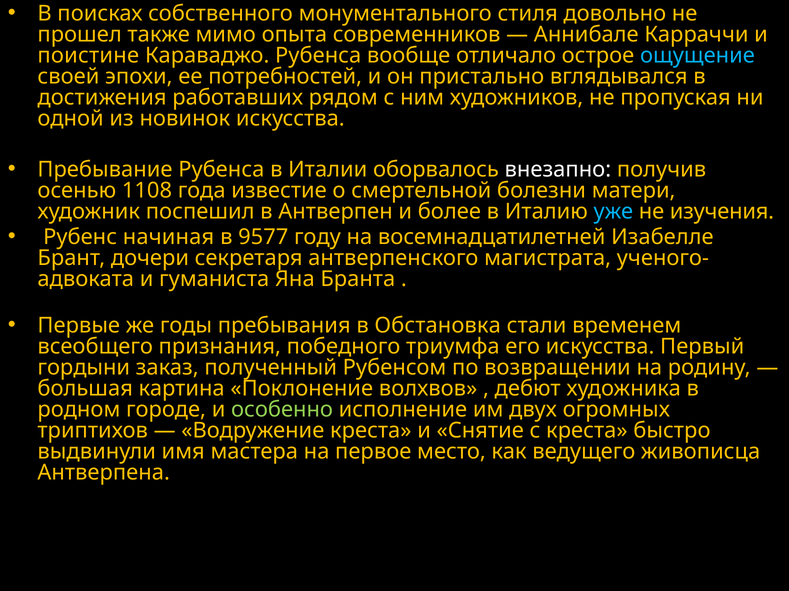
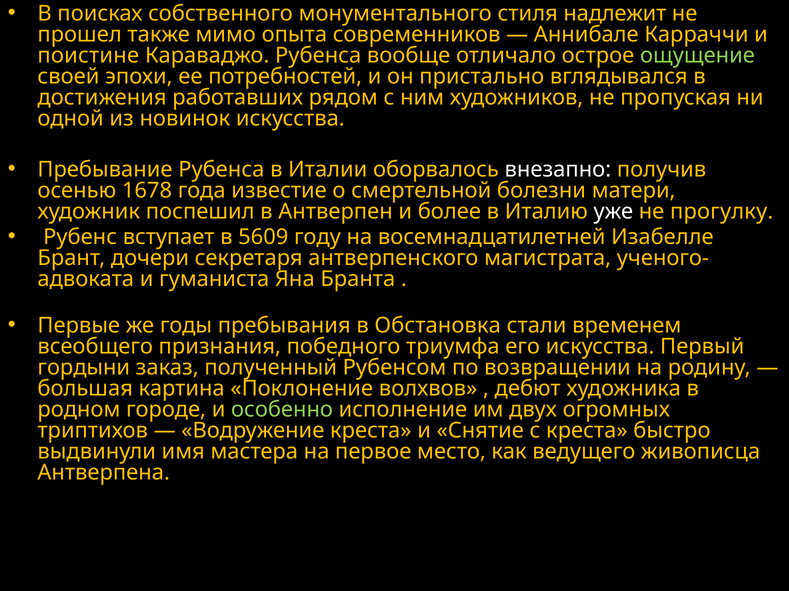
довольно: довольно -> надлежит (615, 14)
ощущение colour: light blue -> light green (697, 56)
1108: 1108 -> 1678 (147, 191)
уже colour: light blue -> white (613, 212)
изучения: изучения -> прогулку (722, 212)
начиная: начиная -> вступает (169, 237)
9577: 9577 -> 5609 (263, 237)
